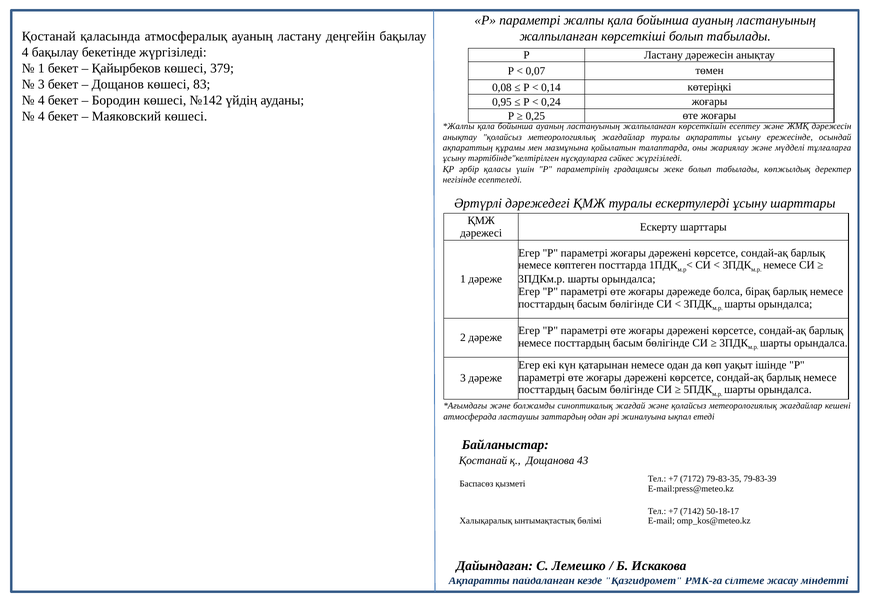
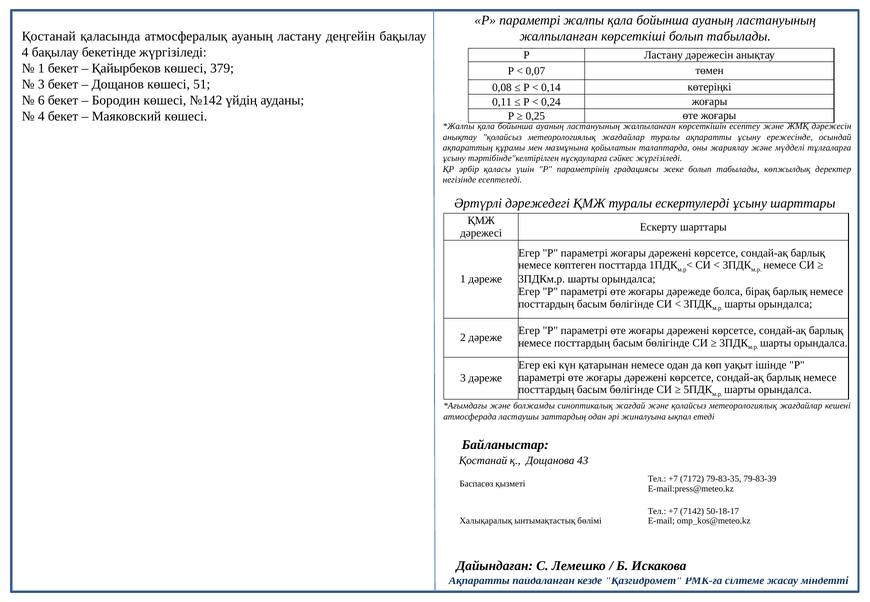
83: 83 -> 51 (202, 84)
4: 4 -> 6 (41, 100)
0,95: 0,95 -> 0,11 (502, 102)
